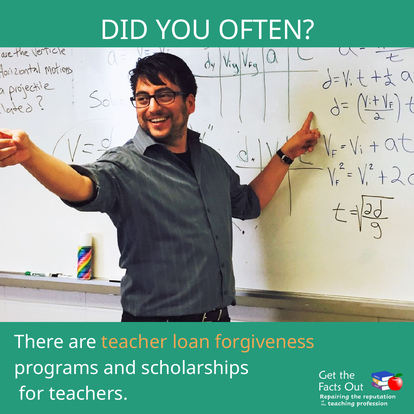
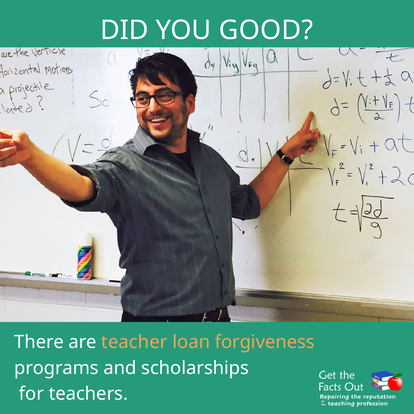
OFTEN: OFTEN -> GOOD (266, 30)
